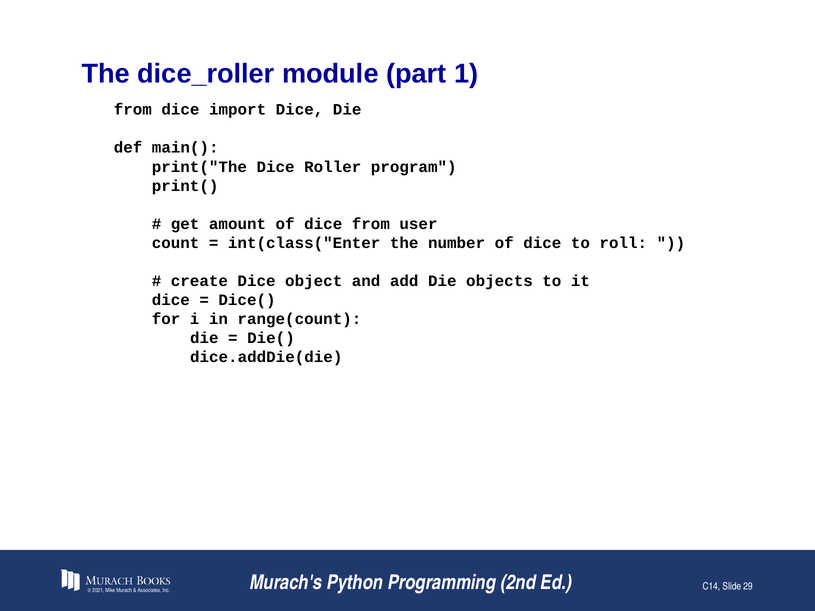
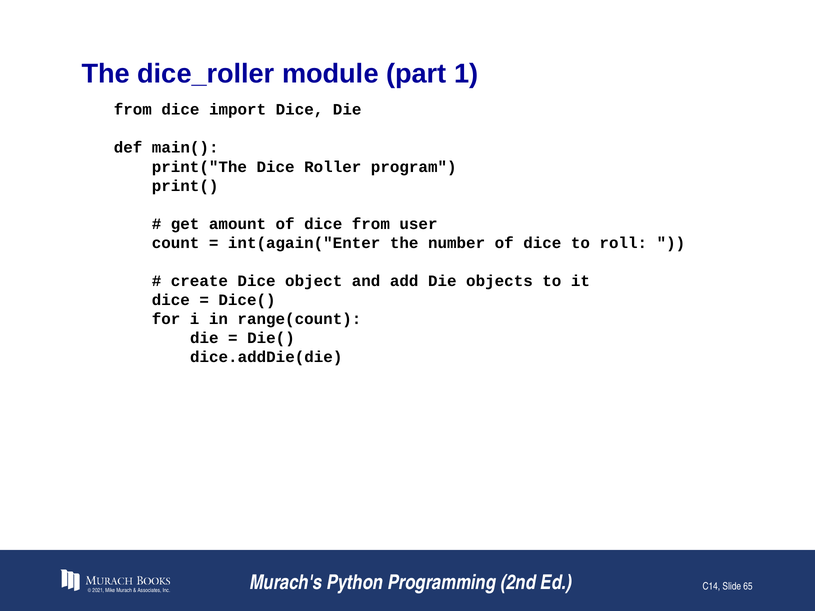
int(class("Enter: int(class("Enter -> int(again("Enter (304, 243)
29: 29 -> 65 (748, 586)
